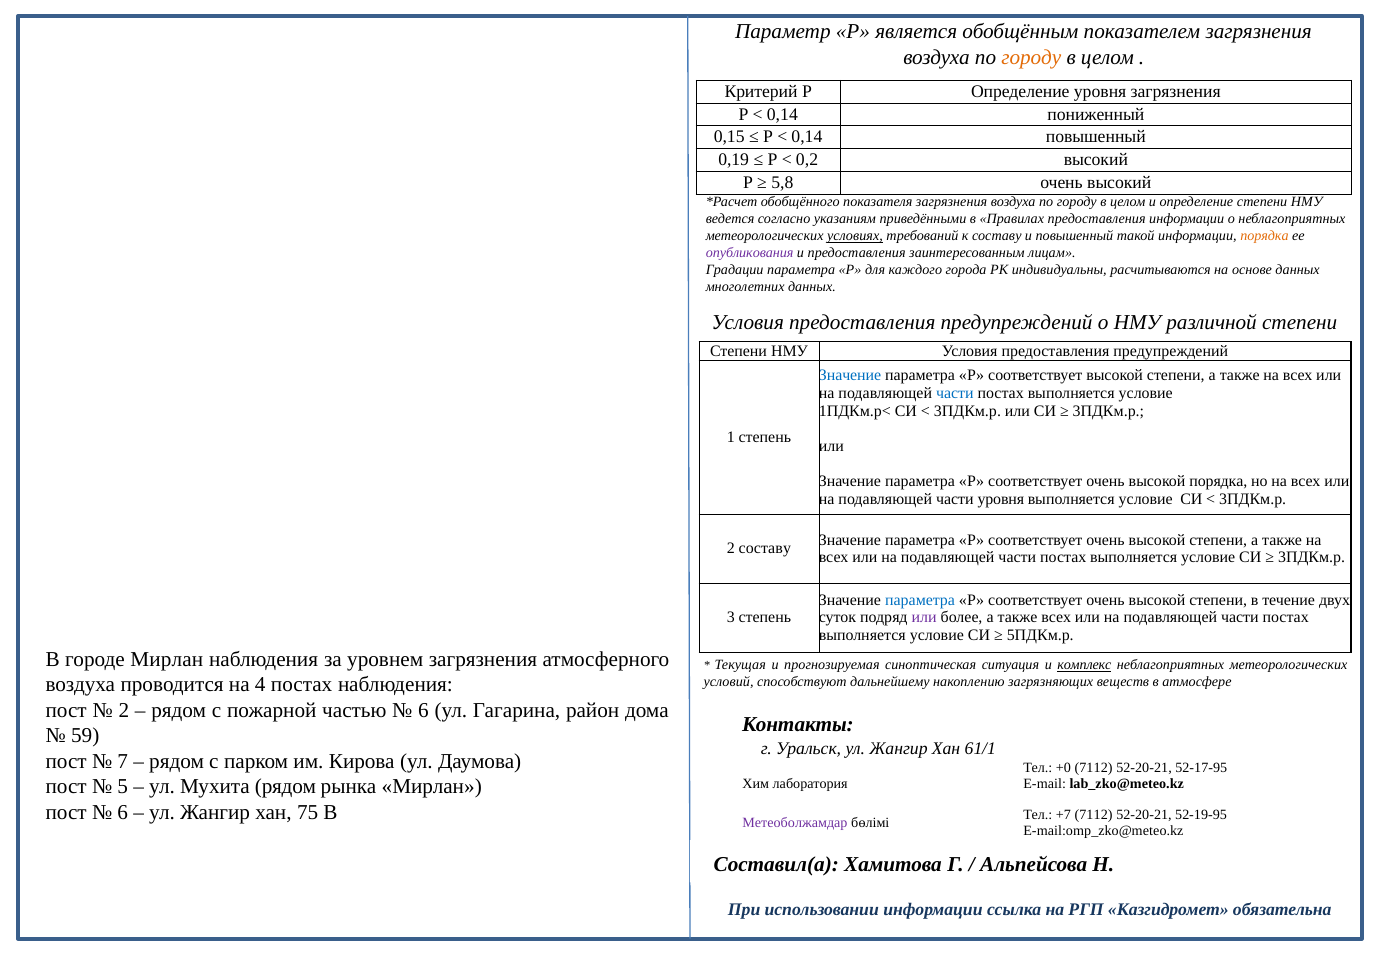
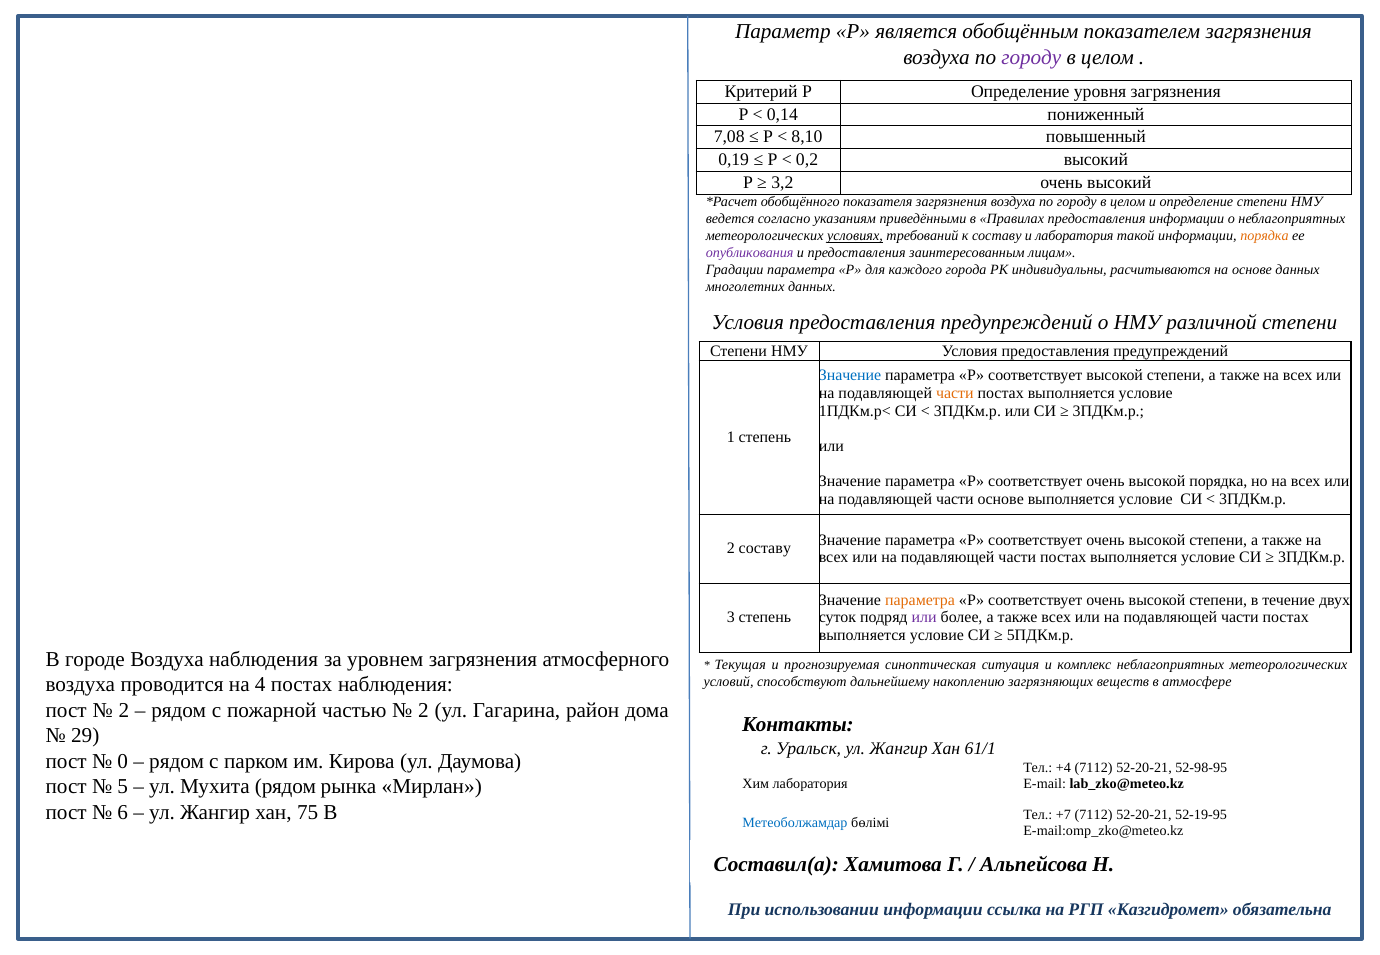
городу colour: orange -> purple (1031, 57)
0,15: 0,15 -> 7,08 (729, 137)
0,14: 0,14 -> 8,10 (807, 137)
5,8: 5,8 -> 3,2 (782, 183)
и повышенный: повышенный -> лаборатория (1074, 236)
части colour: blue -> orange (955, 394)
части уровня: уровня -> основе (1001, 499)
параметра colour: blue -> orange (920, 600)
городе Мирлан: Мирлан -> Воздуха (167, 660)
комплекс underline: present -> none (1084, 665)
6: 6 -> 2 (424, 710)
59: 59 -> 29 (85, 736)
7: 7 -> 0 (123, 761)
+0: +0 -> +4 (1063, 768)
52-17-95: 52-17-95 -> 52-98-95 (1201, 768)
Метеоболжамдар colour: purple -> blue (795, 823)
